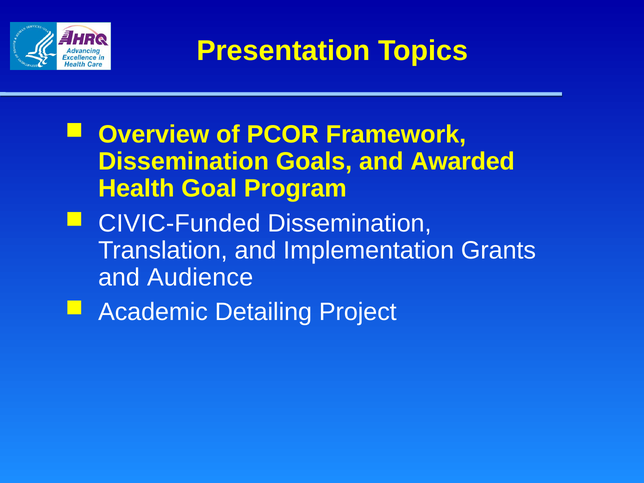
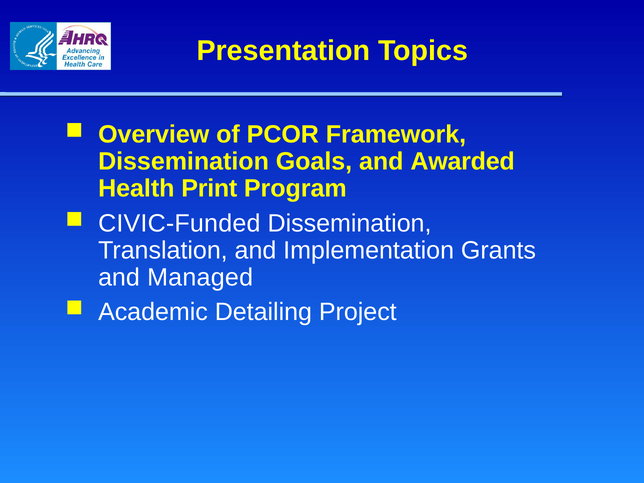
Goal: Goal -> Print (209, 189)
Audience: Audience -> Managed (200, 277)
